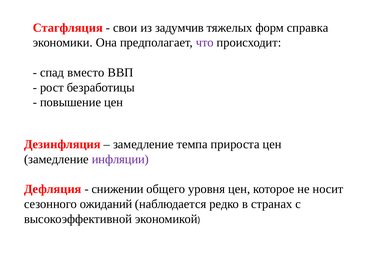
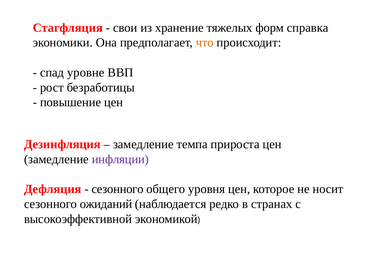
задумчив: задумчив -> хранение (179, 28)
что colour: purple -> orange (205, 43)
вместо: вместо -> уровне (86, 72)
снижении: снижении -> сезонного (118, 189)
